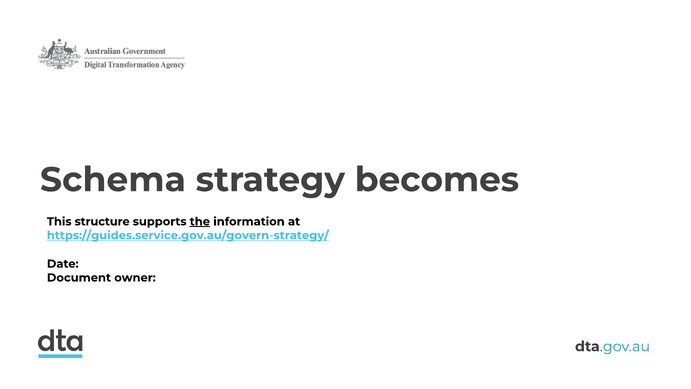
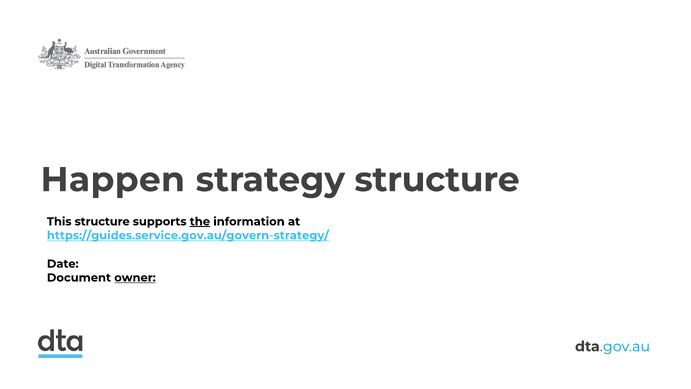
Schema: Schema -> Happen (113, 180)
strategy becomes: becomes -> structure (437, 180)
owner underline: none -> present (135, 277)
